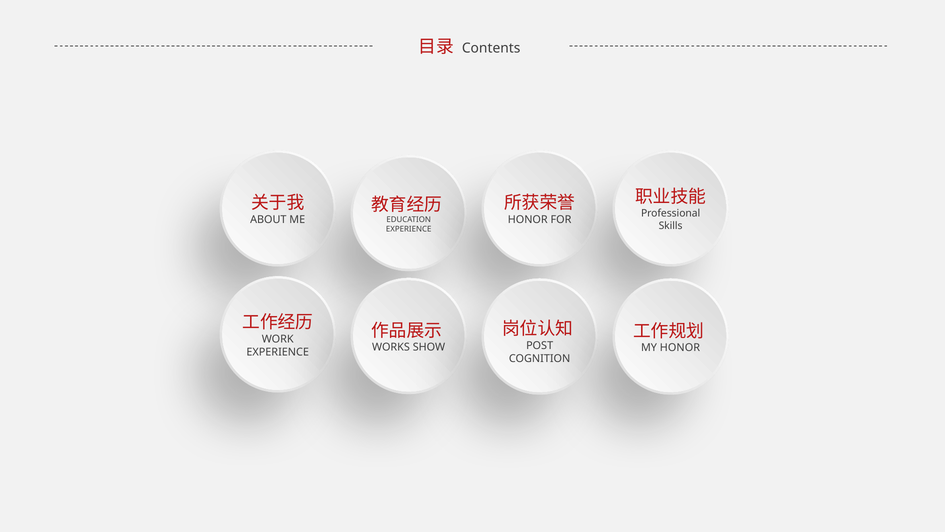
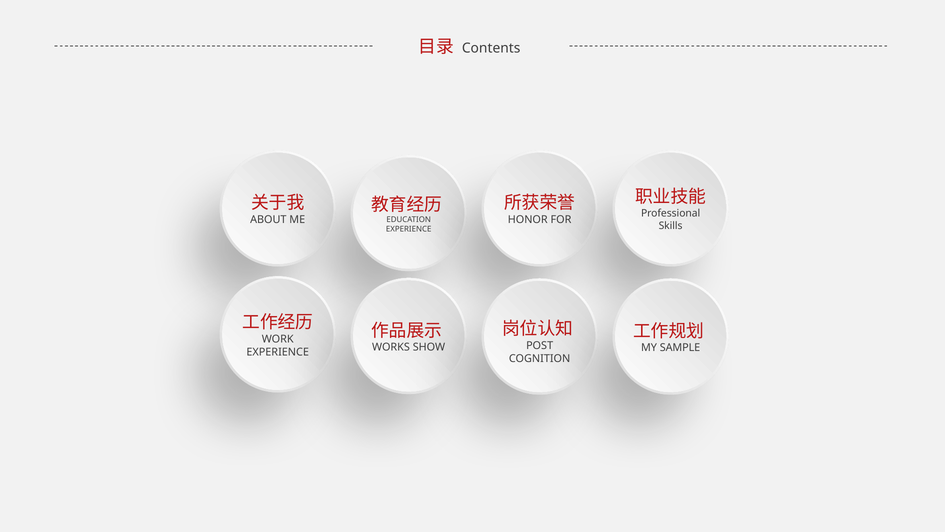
HONOR: HONOR -> SAMPLE (680, 348)
